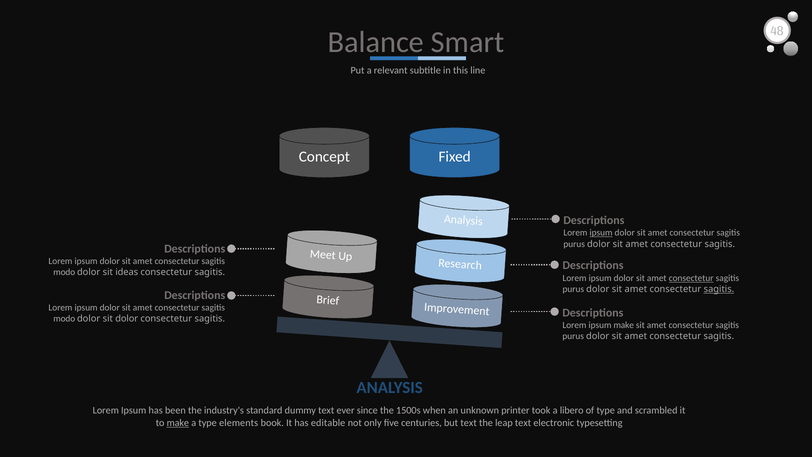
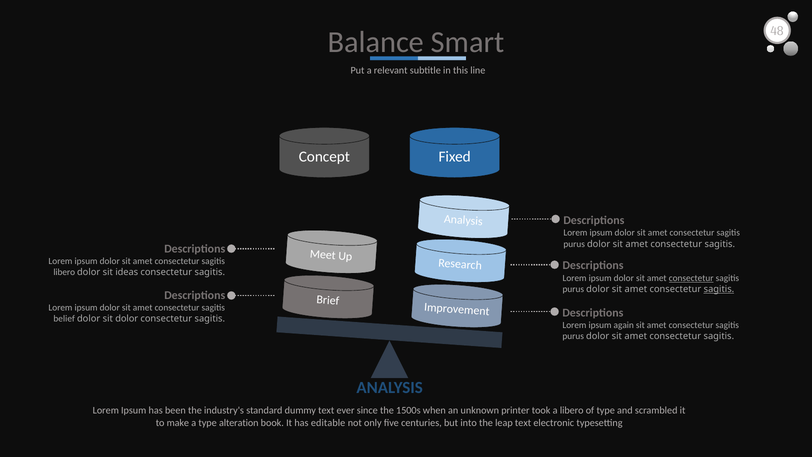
ipsum underline: present -> none (601, 233)
modo: modo -> libero (64, 272)
modo: modo -> belief (64, 319)
ipsum make: make -> again (624, 325)
make underline: present -> none (178, 422)
elements: elements -> alteration (239, 422)
but text: text -> into (469, 422)
